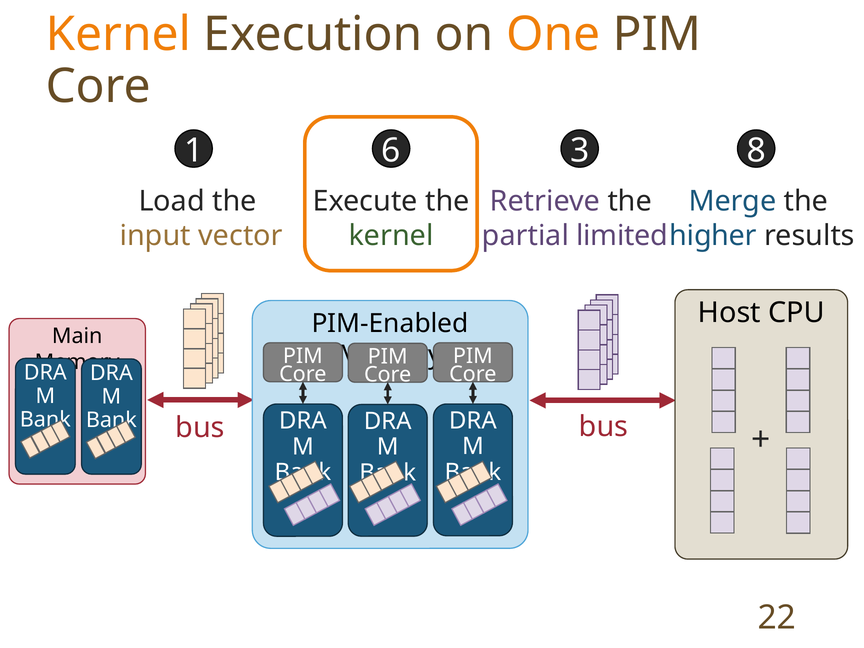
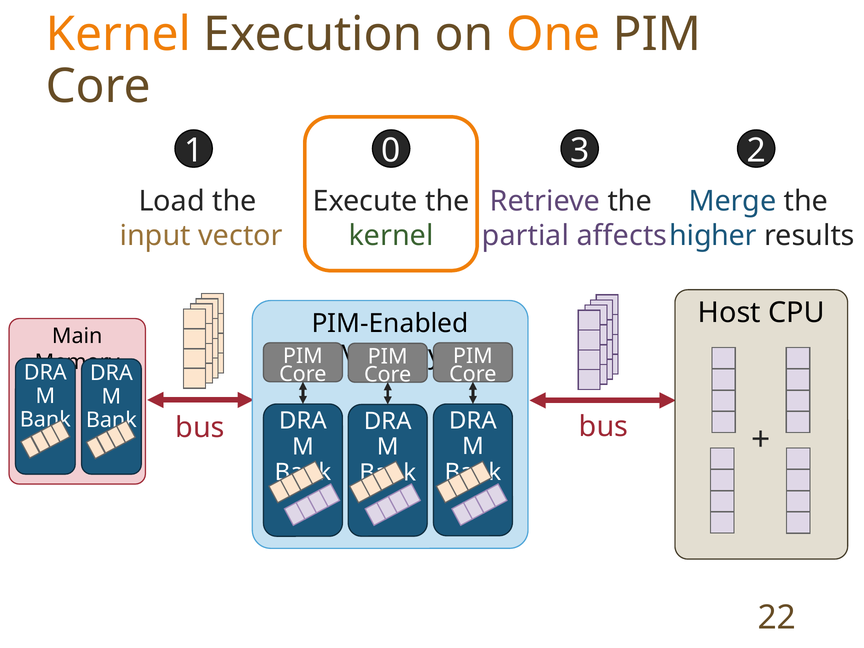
6: 6 -> 0 (391, 151)
8: 8 -> 2 (756, 151)
limited: limited -> affects (622, 236)
